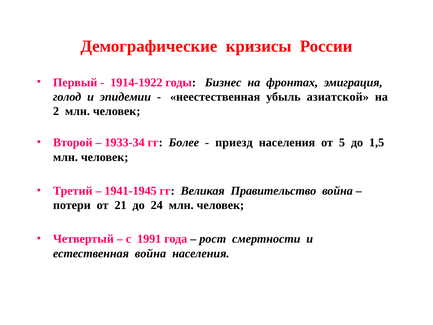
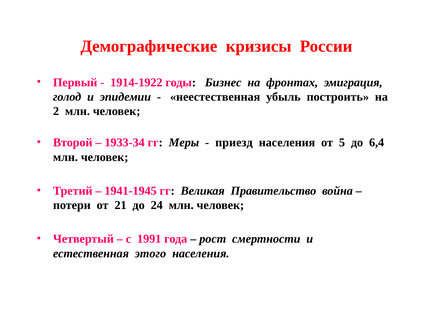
азиатской: азиатской -> построить (338, 97)
Более: Более -> Меры (184, 143)
1,5: 1,5 -> 6,4 (377, 143)
естественная война: война -> этого (151, 253)
